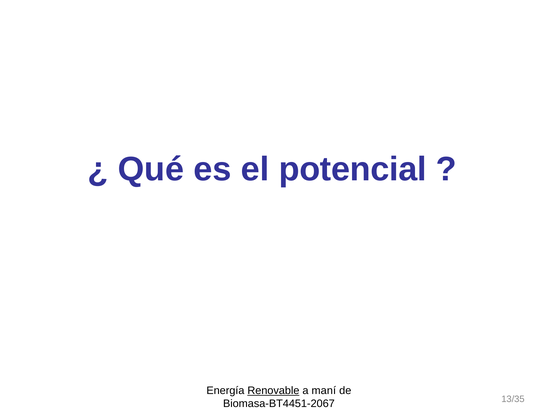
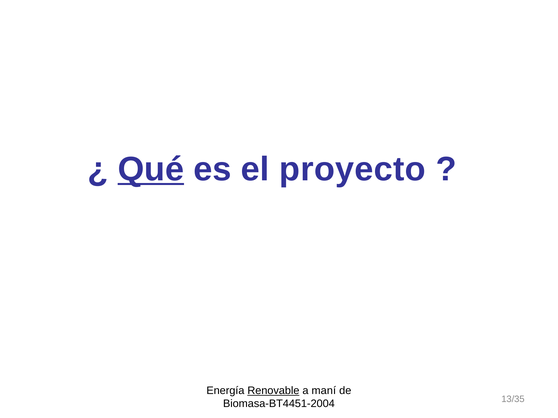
Qué underline: none -> present (151, 169)
potencial: potencial -> proyecto (352, 169)
Biomasa-BT4451-2067: Biomasa-BT4451-2067 -> Biomasa-BT4451-2004 (279, 404)
